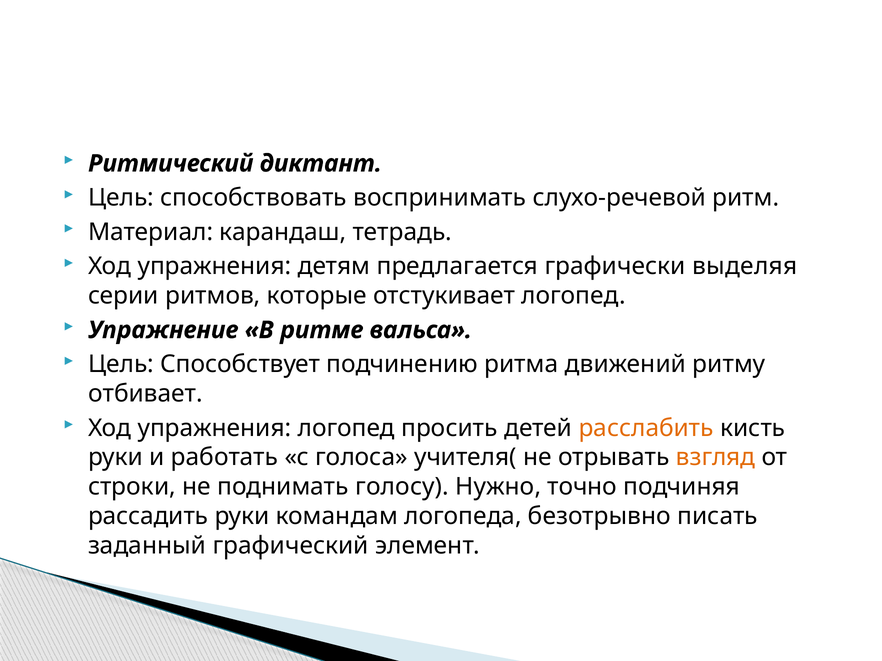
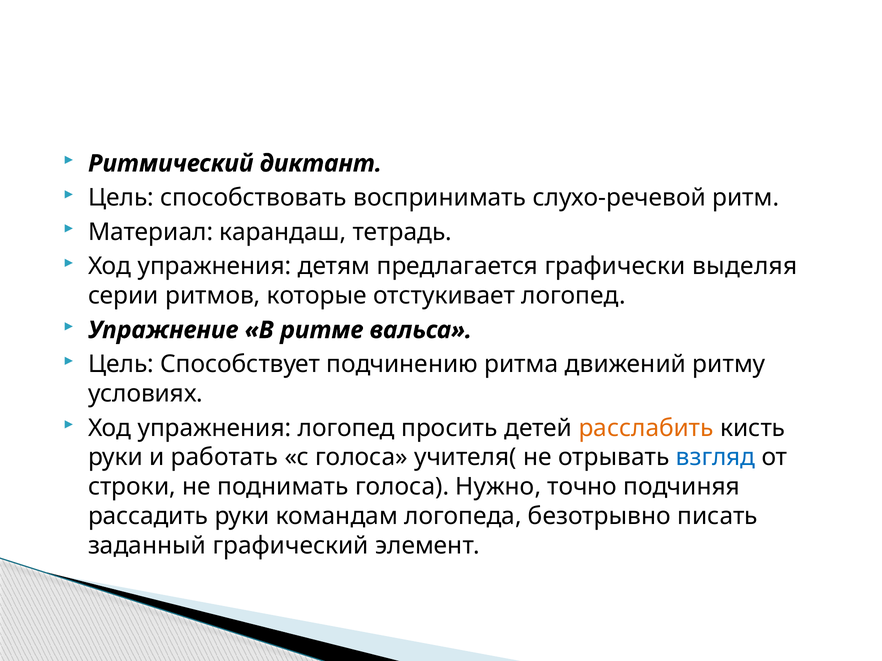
отбивает: отбивает -> условиях (146, 394)
взгляд colour: orange -> blue (716, 458)
поднимать голосу: голосу -> голоса (402, 487)
